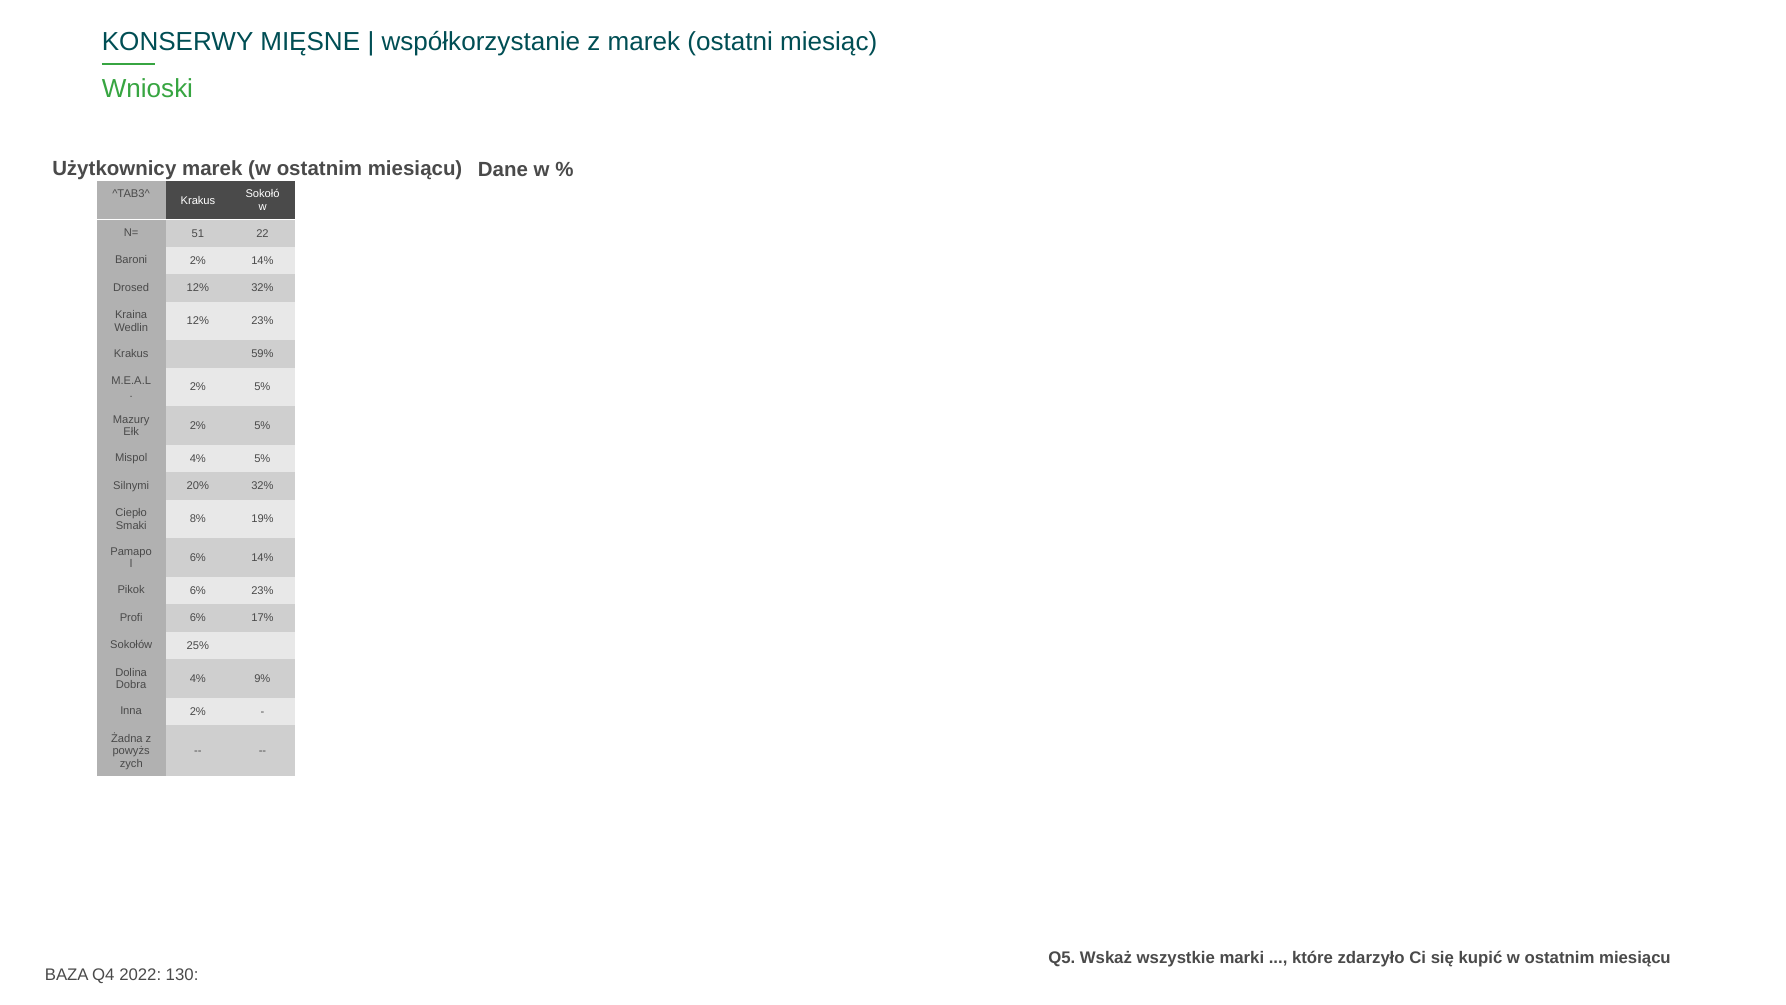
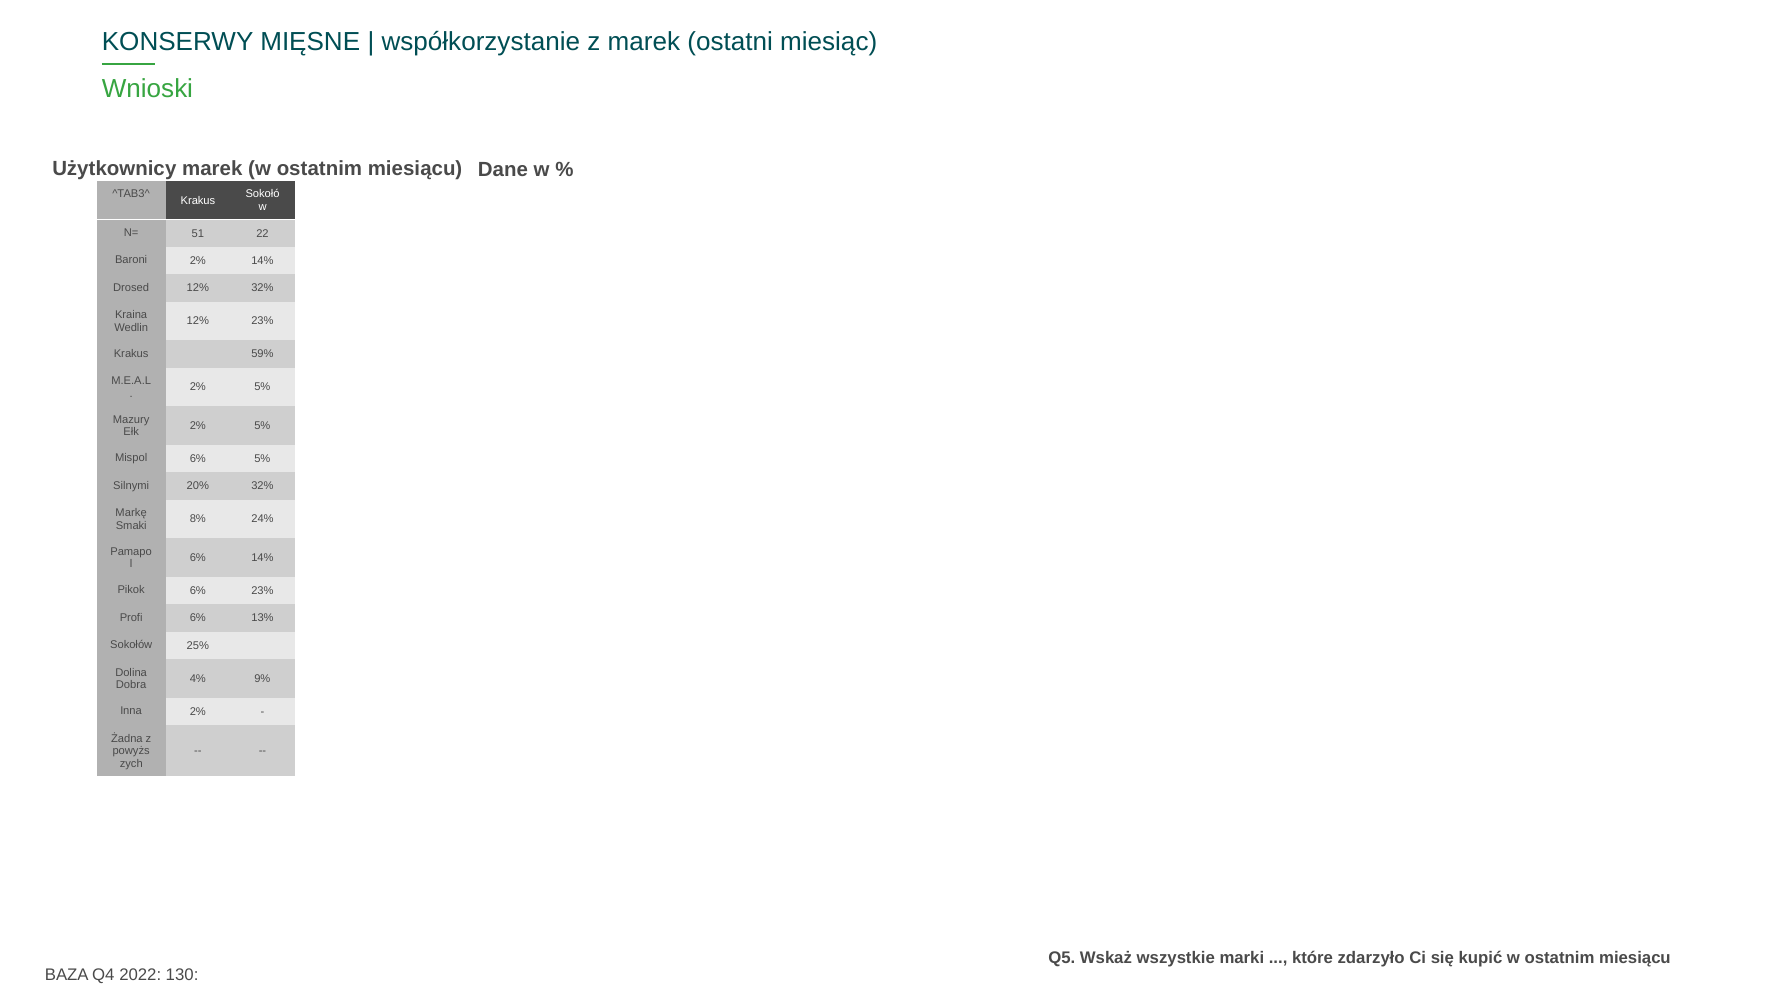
Mispol 4%: 4% -> 6% (198, 459)
Ciepło: Ciepło -> Markę (131, 513)
19%: 19% -> 24% (262, 519)
17%: 17% -> 13% (262, 618)
